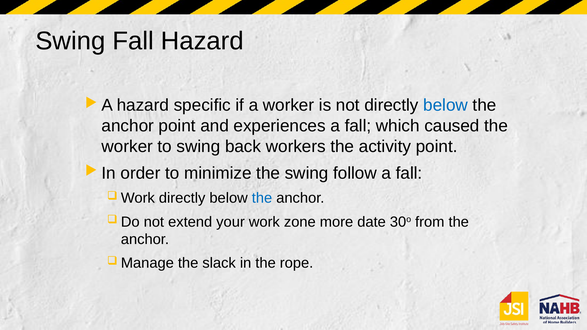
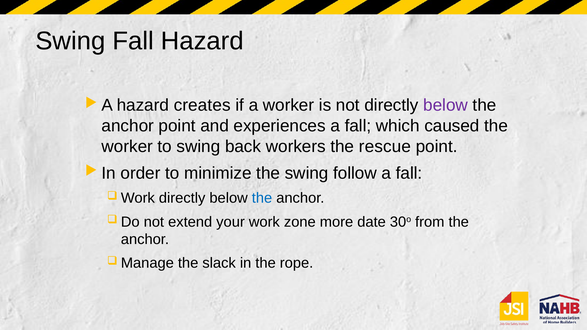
specific: specific -> creates (202, 105)
below colour: blue -> purple (446, 105)
activity: activity -> rescue (385, 147)
